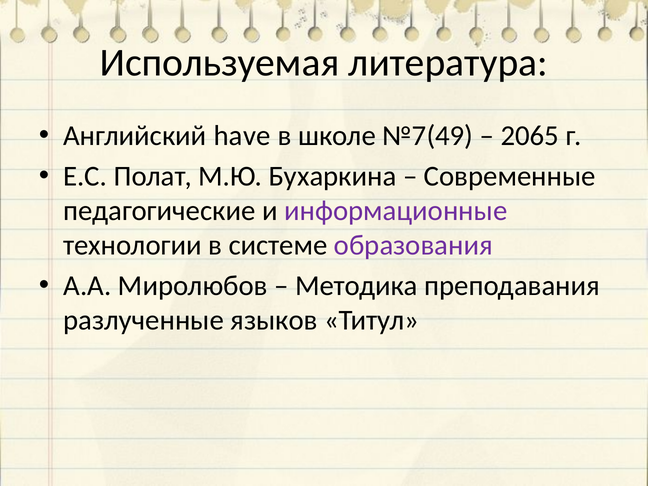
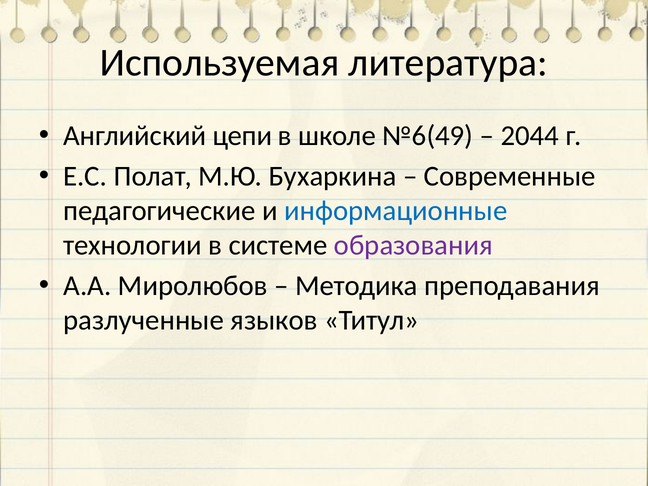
have: have -> цепи (242, 136)
№7(49: №7(49 -> №6(49 (428, 136)
2065: 2065 -> 2044 (530, 136)
информационные colour: purple -> blue (396, 211)
